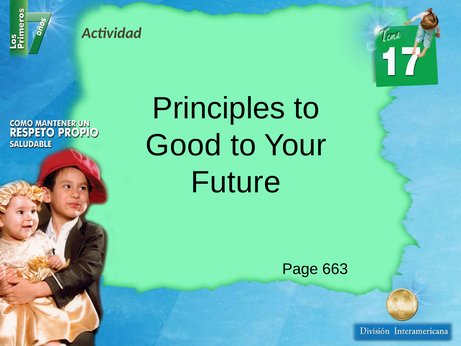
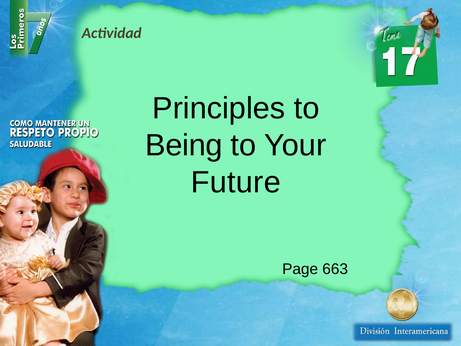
Good: Good -> Being (184, 145)
